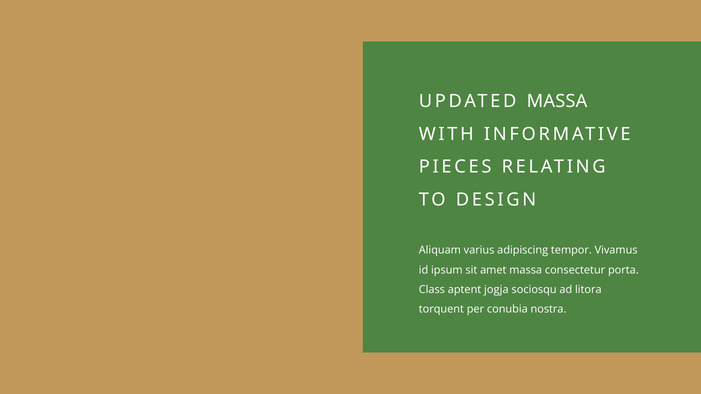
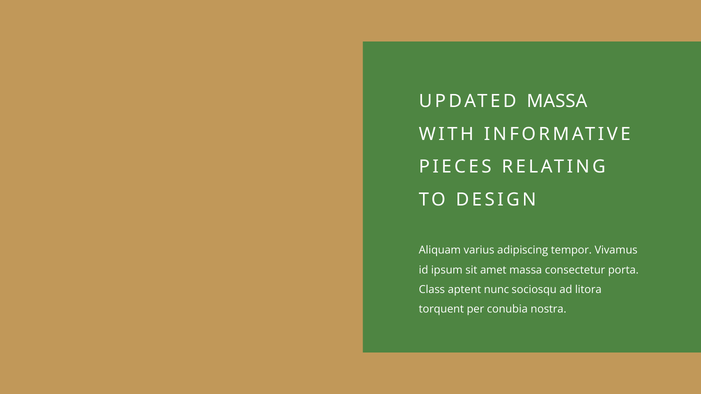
jogja: jogja -> nunc (497, 290)
